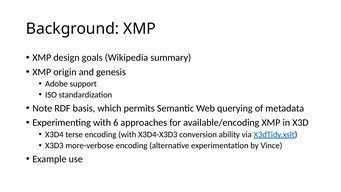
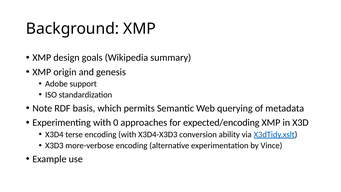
6: 6 -> 0 (116, 122)
available/encoding: available/encoding -> expected/encoding (221, 122)
